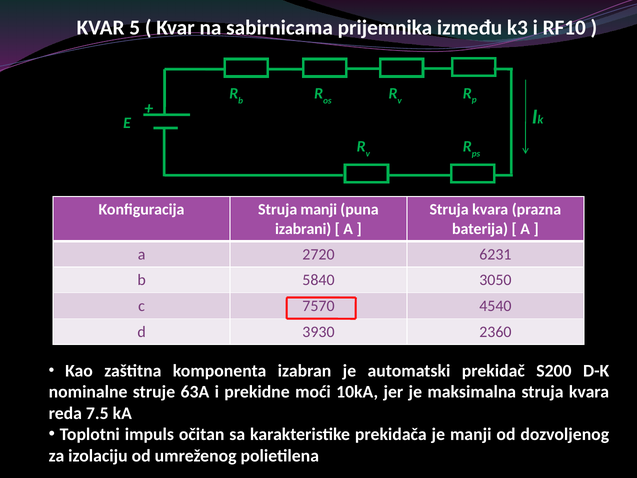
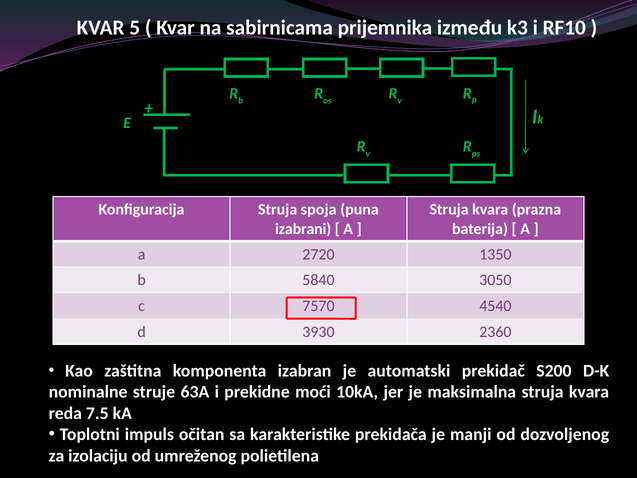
Struja manji: manji -> spoja (319, 210)
6231: 6231 -> 1350 (495, 254)
